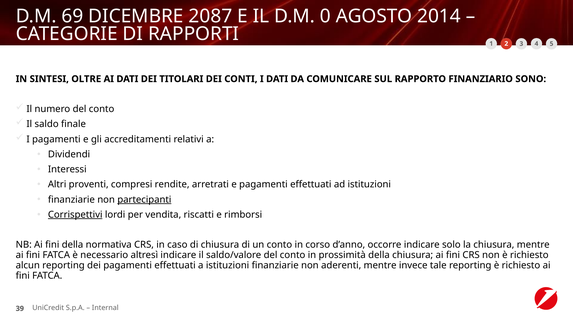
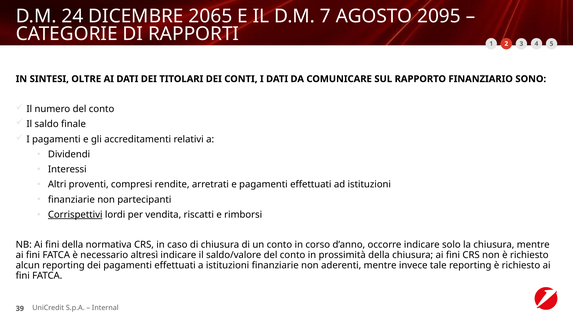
69: 69 -> 24 (72, 16)
2087: 2087 -> 2065 (210, 16)
0: 0 -> 7 (325, 16)
2014: 2014 -> 2095 (439, 16)
partecipanti underline: present -> none (144, 200)
